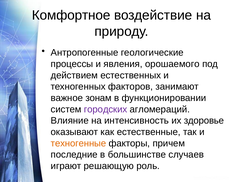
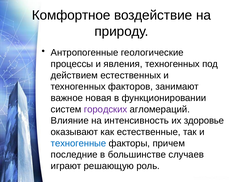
явления орошаемого: орошаемого -> техногенных (172, 64)
зонам: зонам -> новая (98, 98)
техногенные colour: orange -> blue (78, 144)
